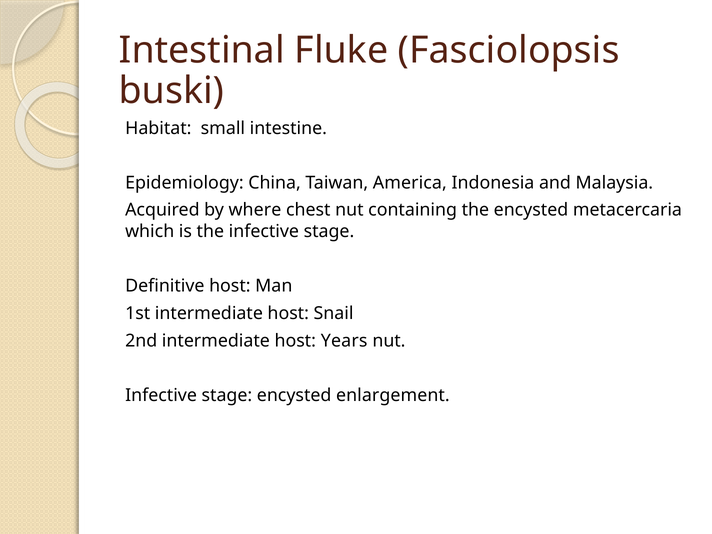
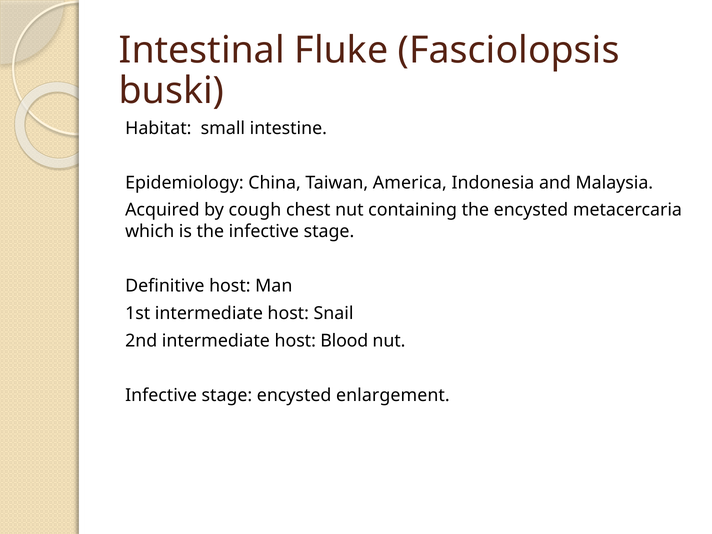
where: where -> cough (255, 210)
Years: Years -> Blood (344, 341)
